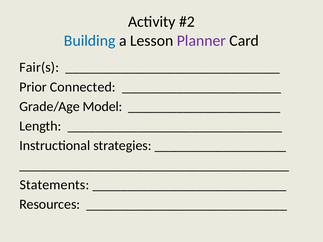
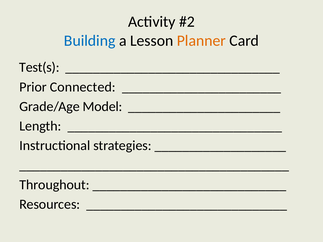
Planner colour: purple -> orange (201, 41)
Fair(s: Fair(s -> Test(s (39, 67)
Statements: Statements -> Throughout (54, 185)
